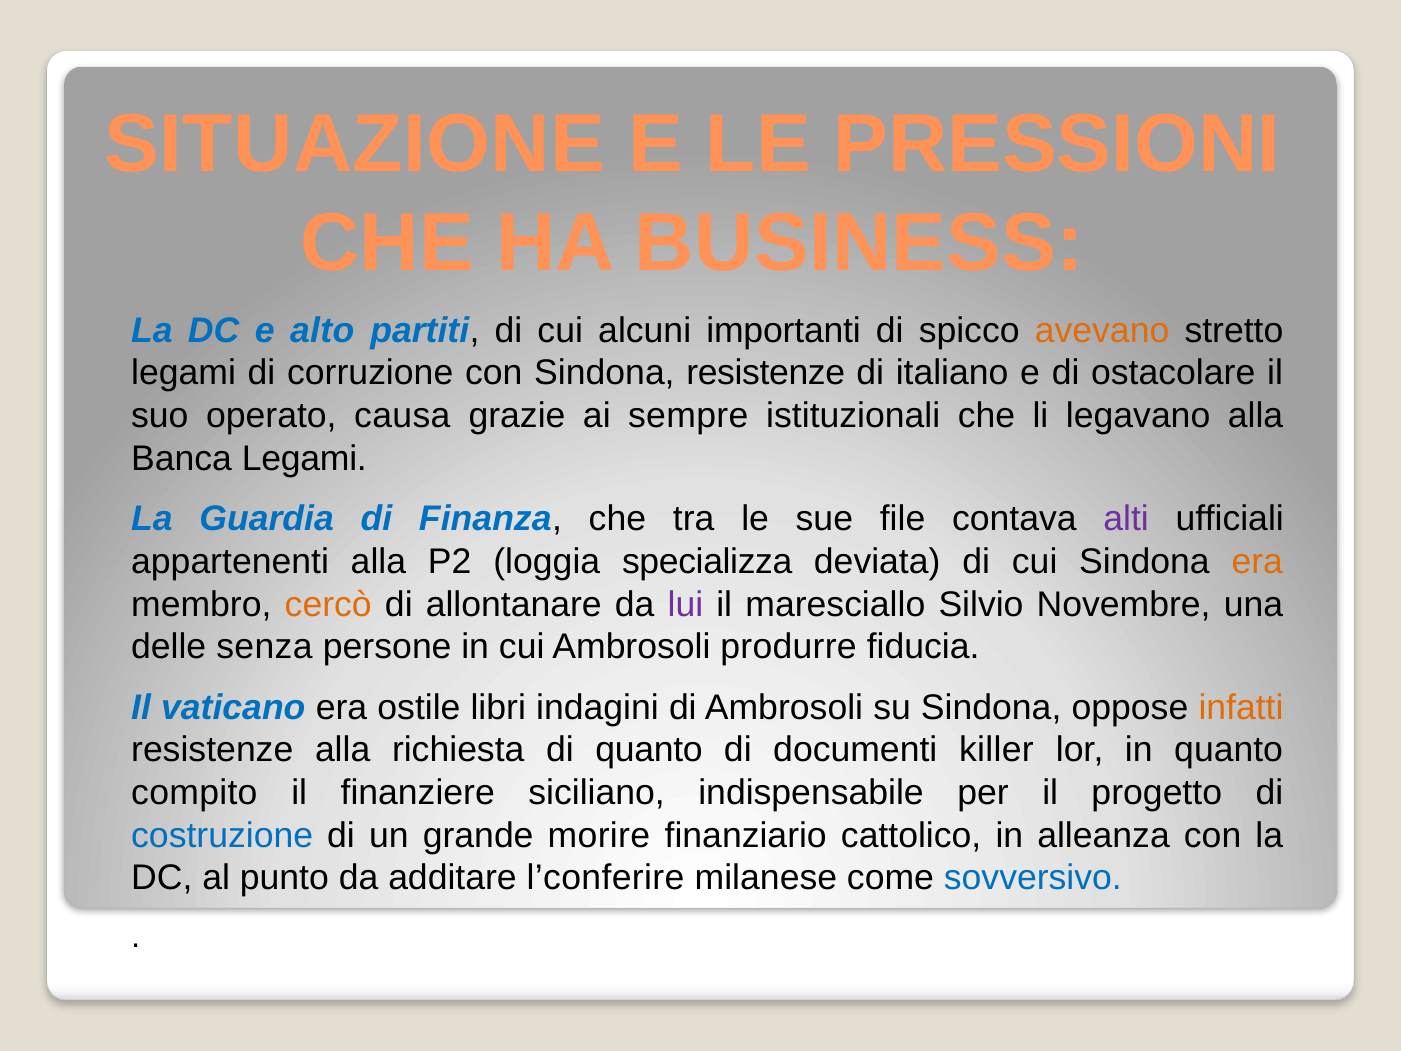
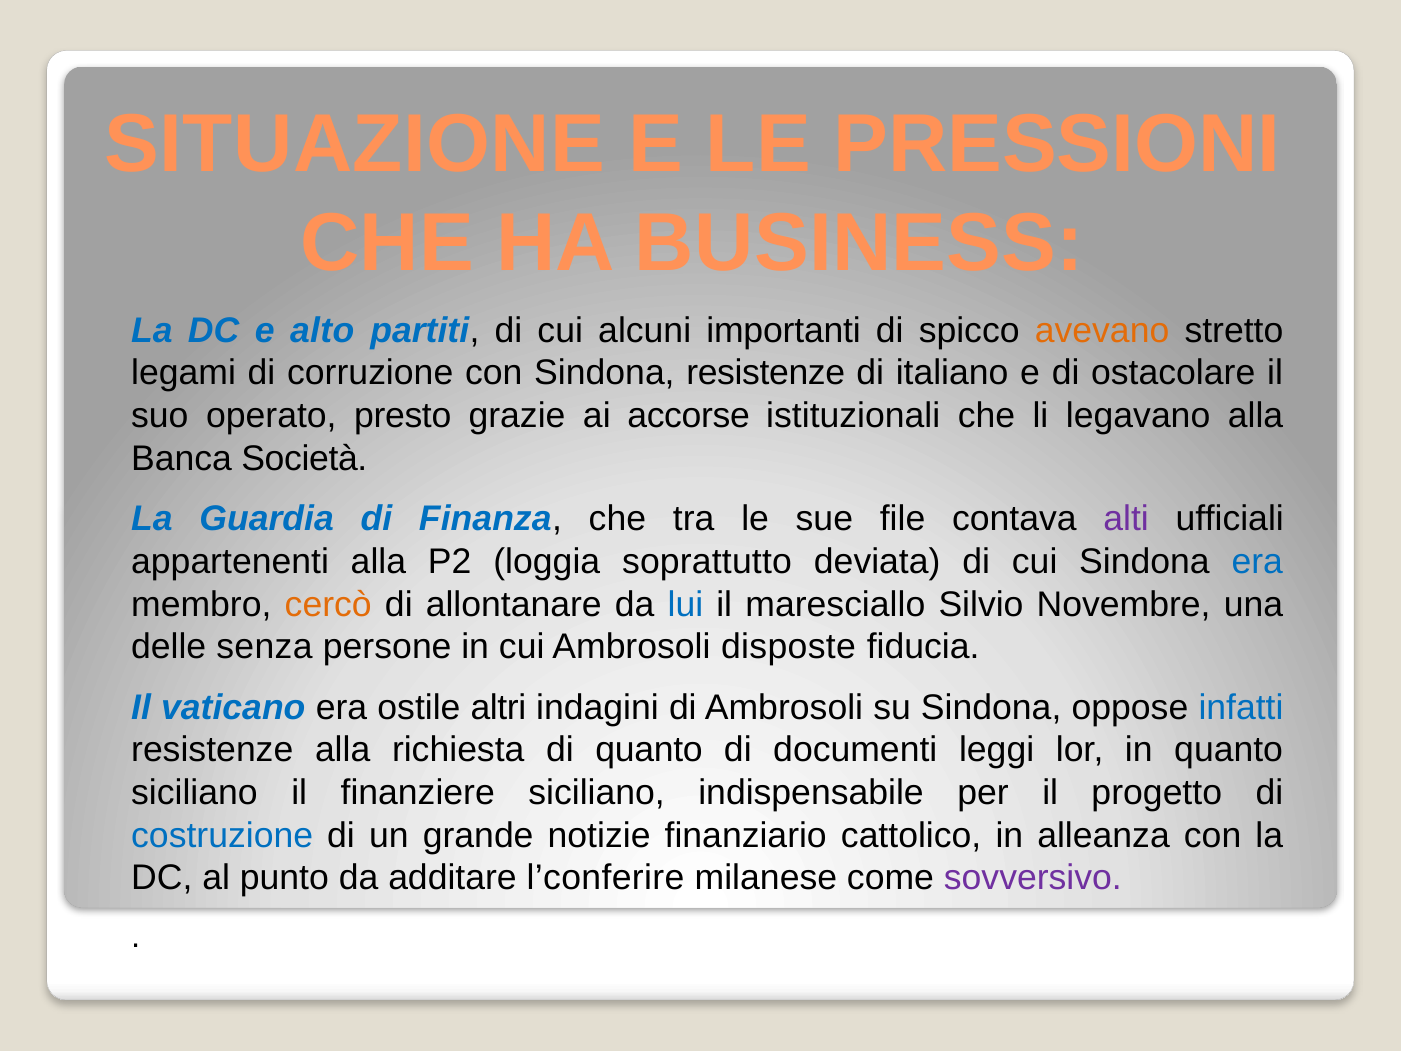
causa: causa -> presto (403, 416)
sempre: sempre -> accorse (689, 416)
Banca Legami: Legami -> Società (304, 458)
specializza: specializza -> soprattutto (707, 562)
era colour: orange -> blue (1257, 562)
lui colour: purple -> blue (685, 604)
produrre: produrre -> disposte (789, 647)
libri: libri -> altri (498, 707)
infatti colour: orange -> blue (1241, 707)
killer: killer -> leggi (997, 750)
compito: compito -> siciliano (194, 793)
morire: morire -> notizie (599, 835)
sovversivo colour: blue -> purple (1033, 878)
